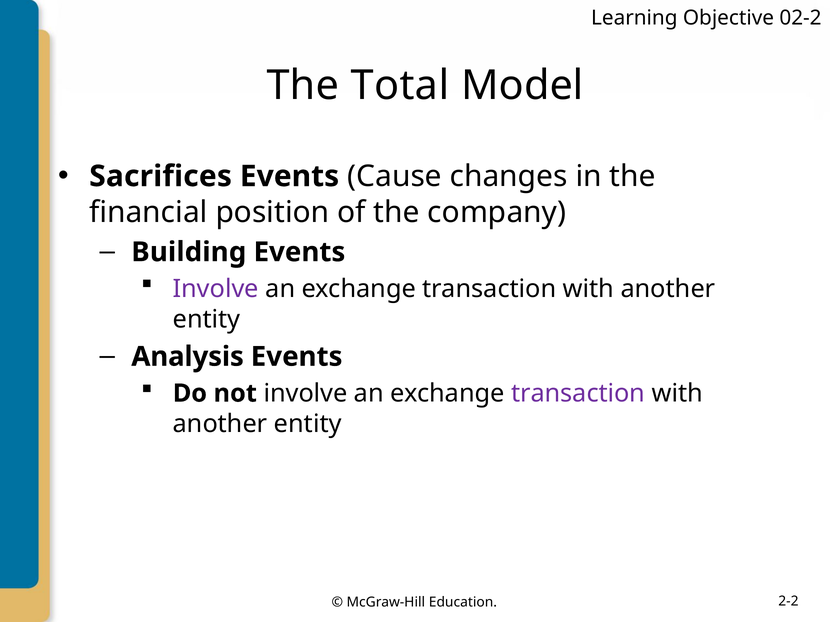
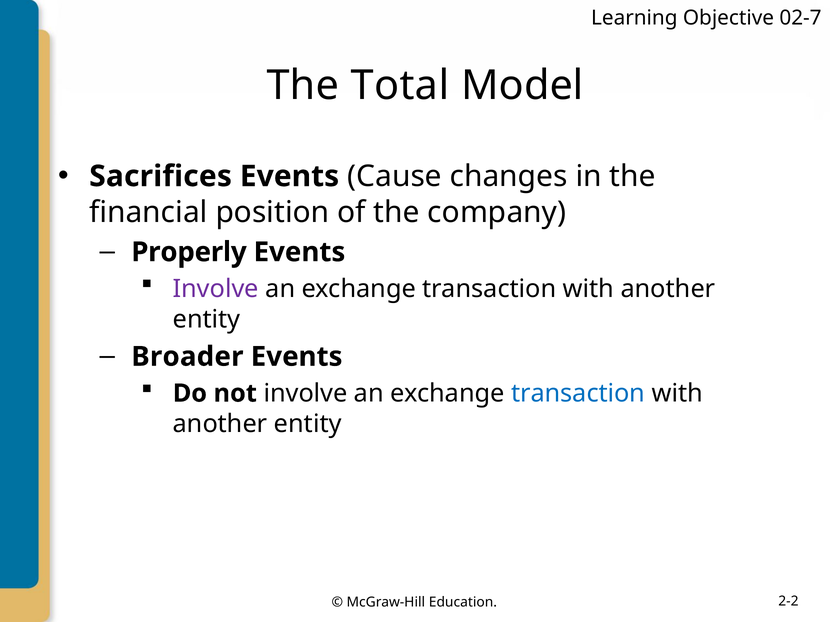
02-2: 02-2 -> 02-7 (801, 18)
Building: Building -> Properly (189, 252)
Analysis: Analysis -> Broader (187, 357)
transaction colour: purple -> blue (578, 394)
